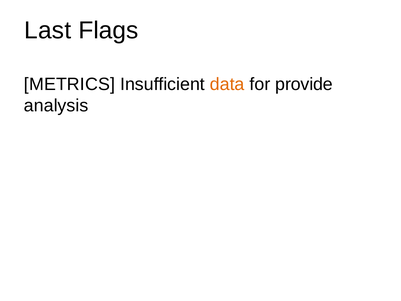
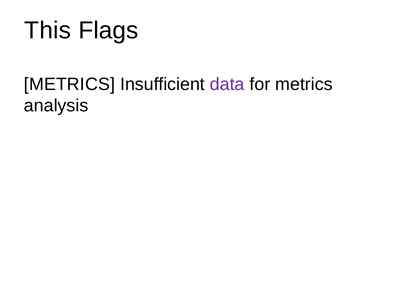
Last: Last -> This (48, 30)
data colour: orange -> purple (227, 84)
for provide: provide -> metrics (304, 84)
